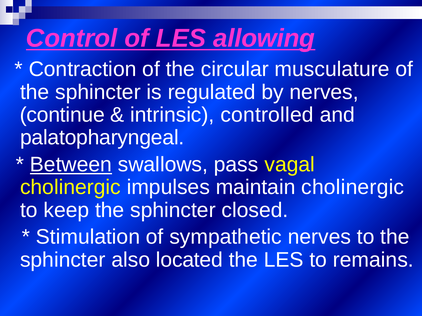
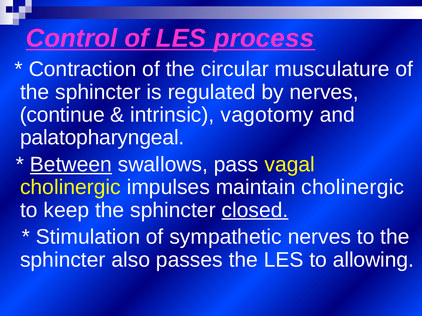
allowing: allowing -> process (264, 38)
controlled: controlled -> vagotomy (267, 115)
closed underline: none -> present (255, 210)
located: located -> passes (189, 260)
remains: remains -> allowing (373, 260)
